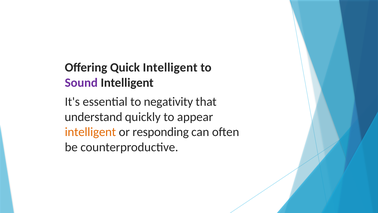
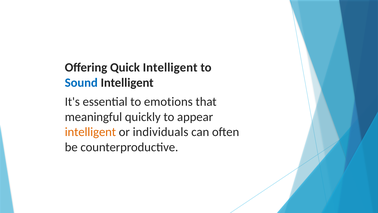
Sound colour: purple -> blue (81, 83)
negativity: negativity -> emotions (168, 102)
understand: understand -> meaningful (93, 117)
responding: responding -> individuals (161, 132)
